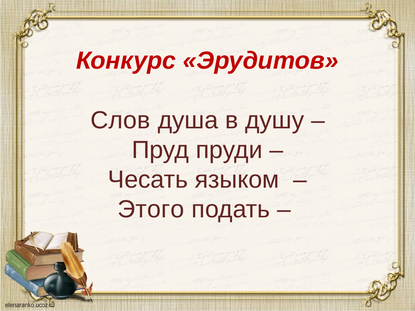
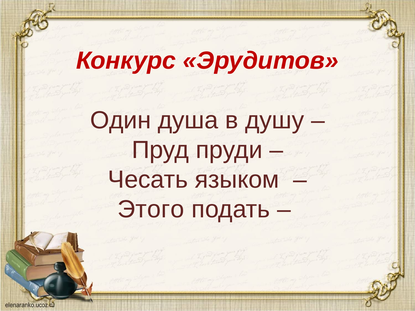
Слов: Слов -> Один (121, 120)
